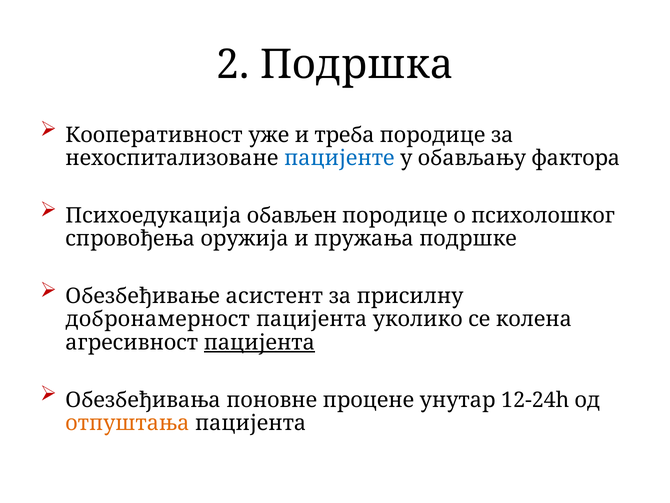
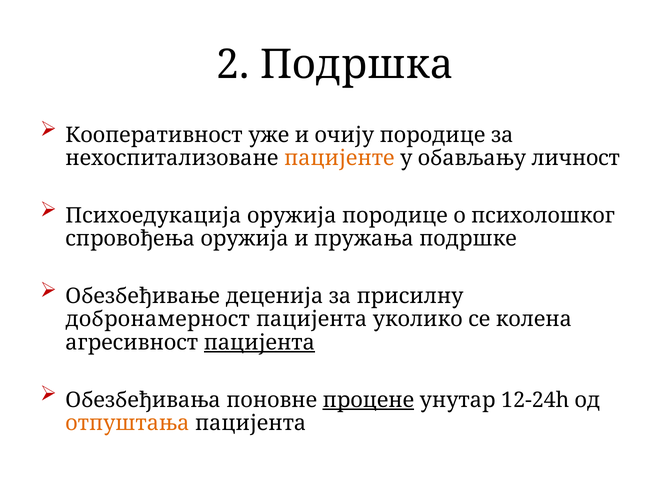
треба: треба -> очију (344, 135)
пацијенте colour: blue -> orange (339, 158)
фактора: фактора -> личност (576, 158)
Психоедукација обављен: обављен -> оружија (292, 215)
асистент: асистент -> деценија (274, 296)
процене underline: none -> present (368, 400)
